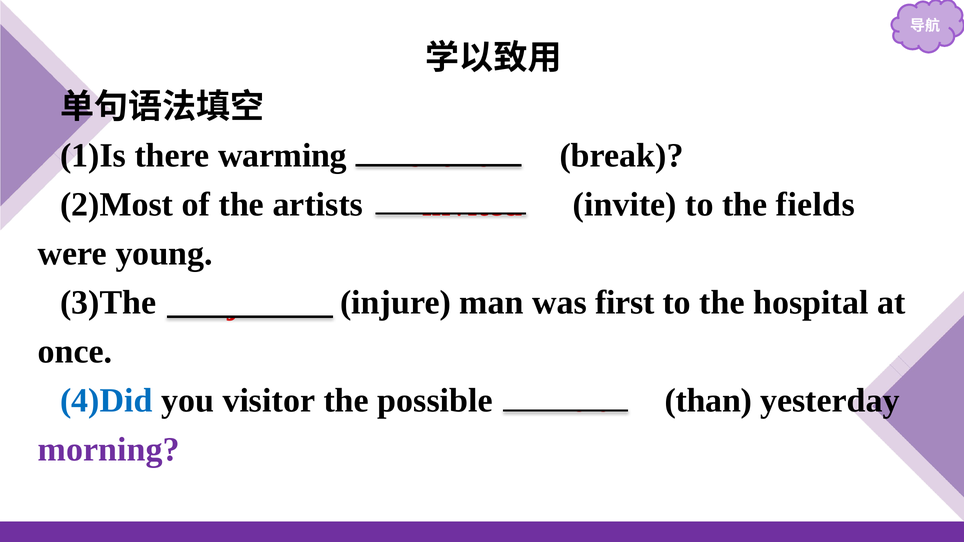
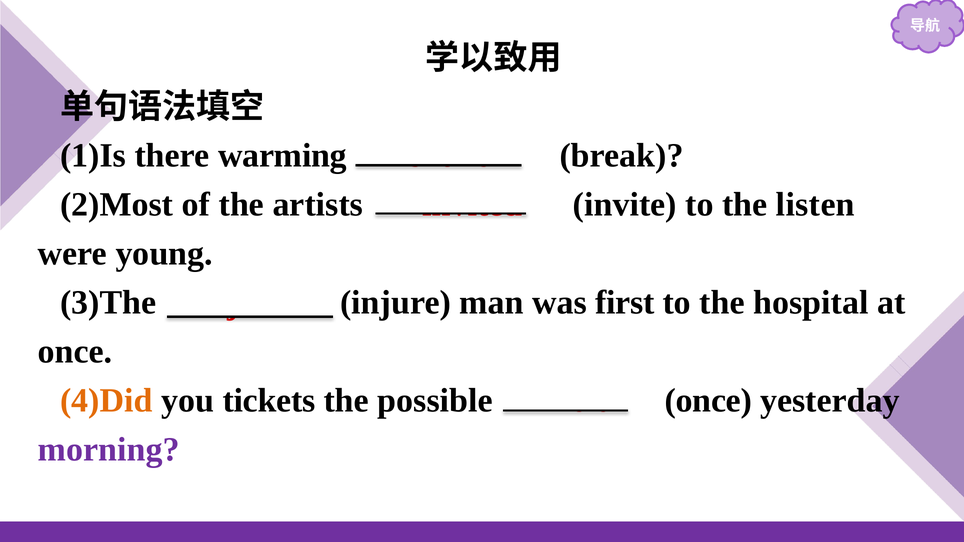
fields: fields -> listen (815, 205)
4)Did colour: blue -> orange (106, 401)
visitor: visitor -> tickets (269, 401)
than: than -> once (708, 401)
